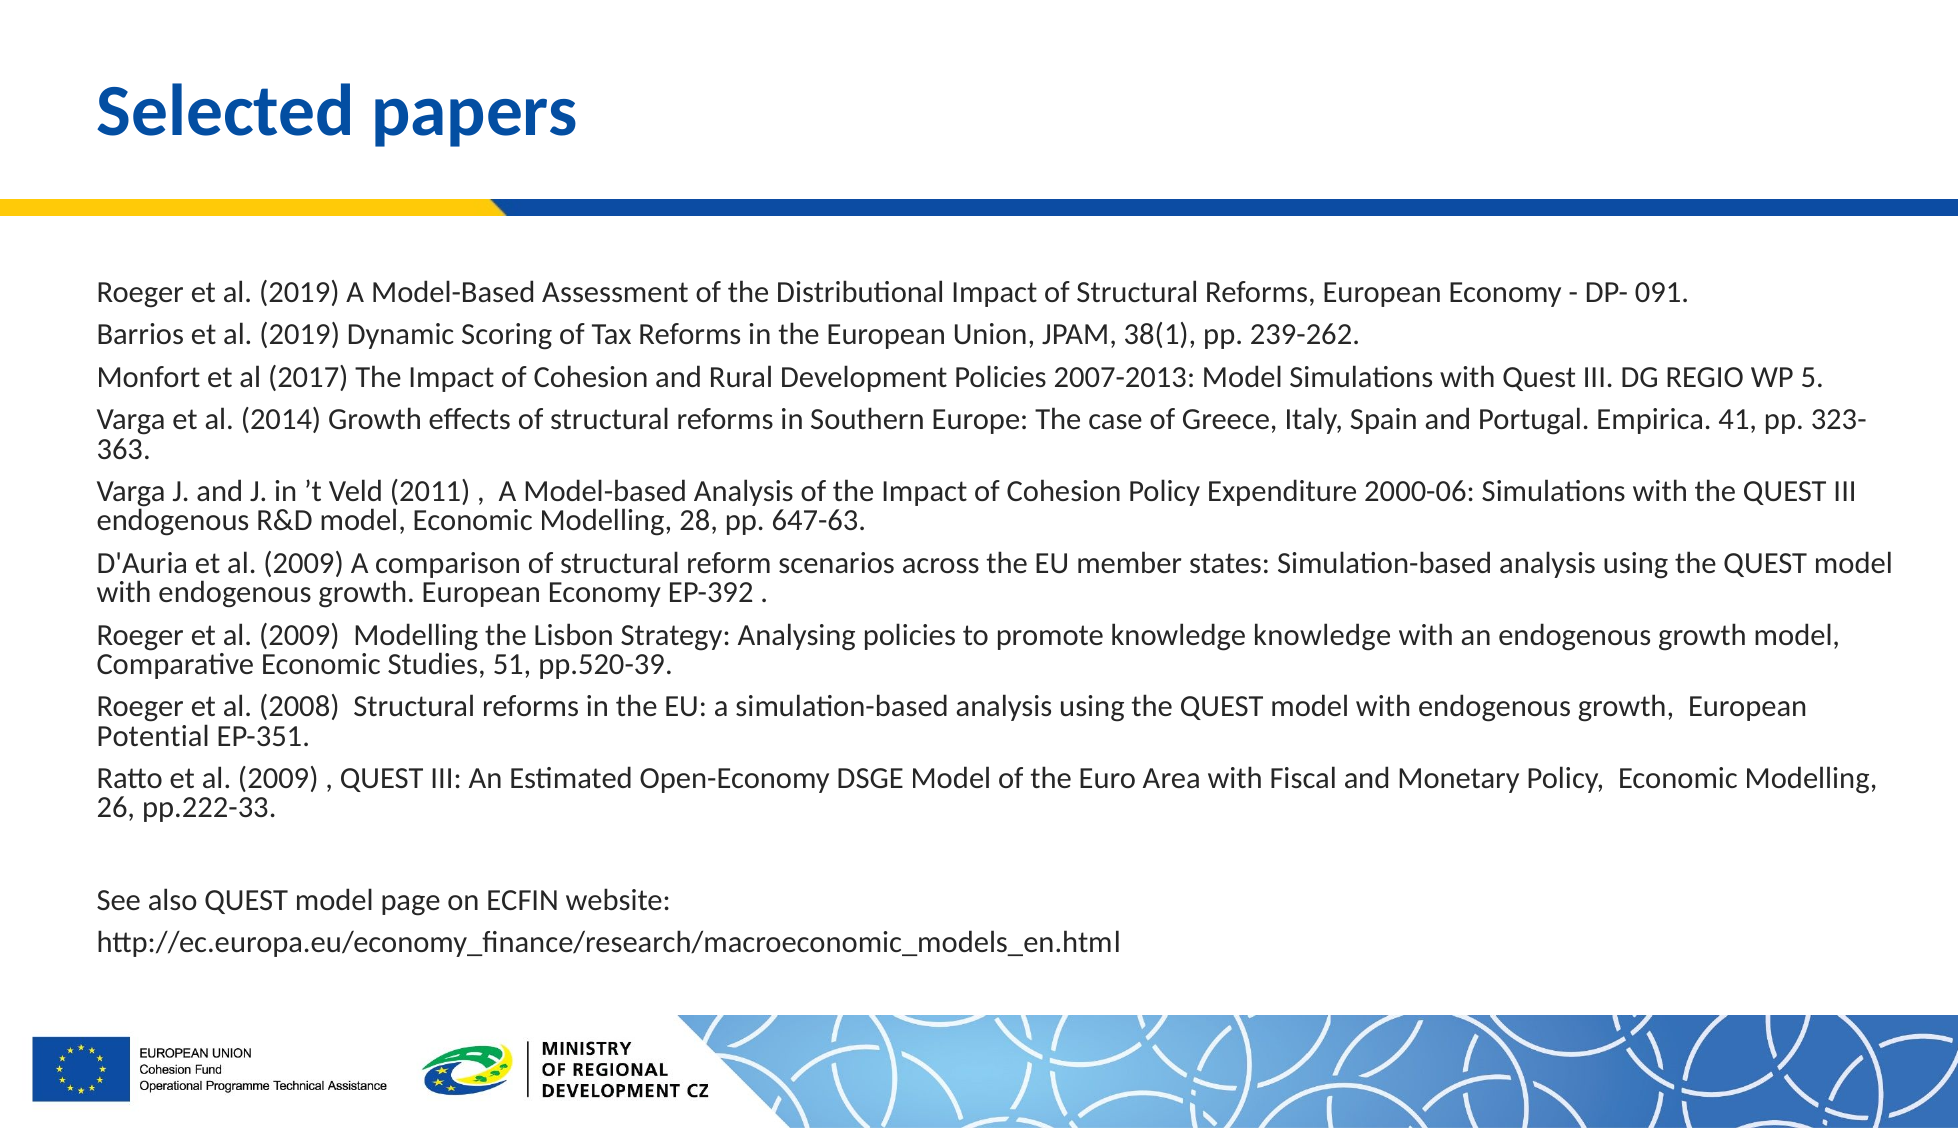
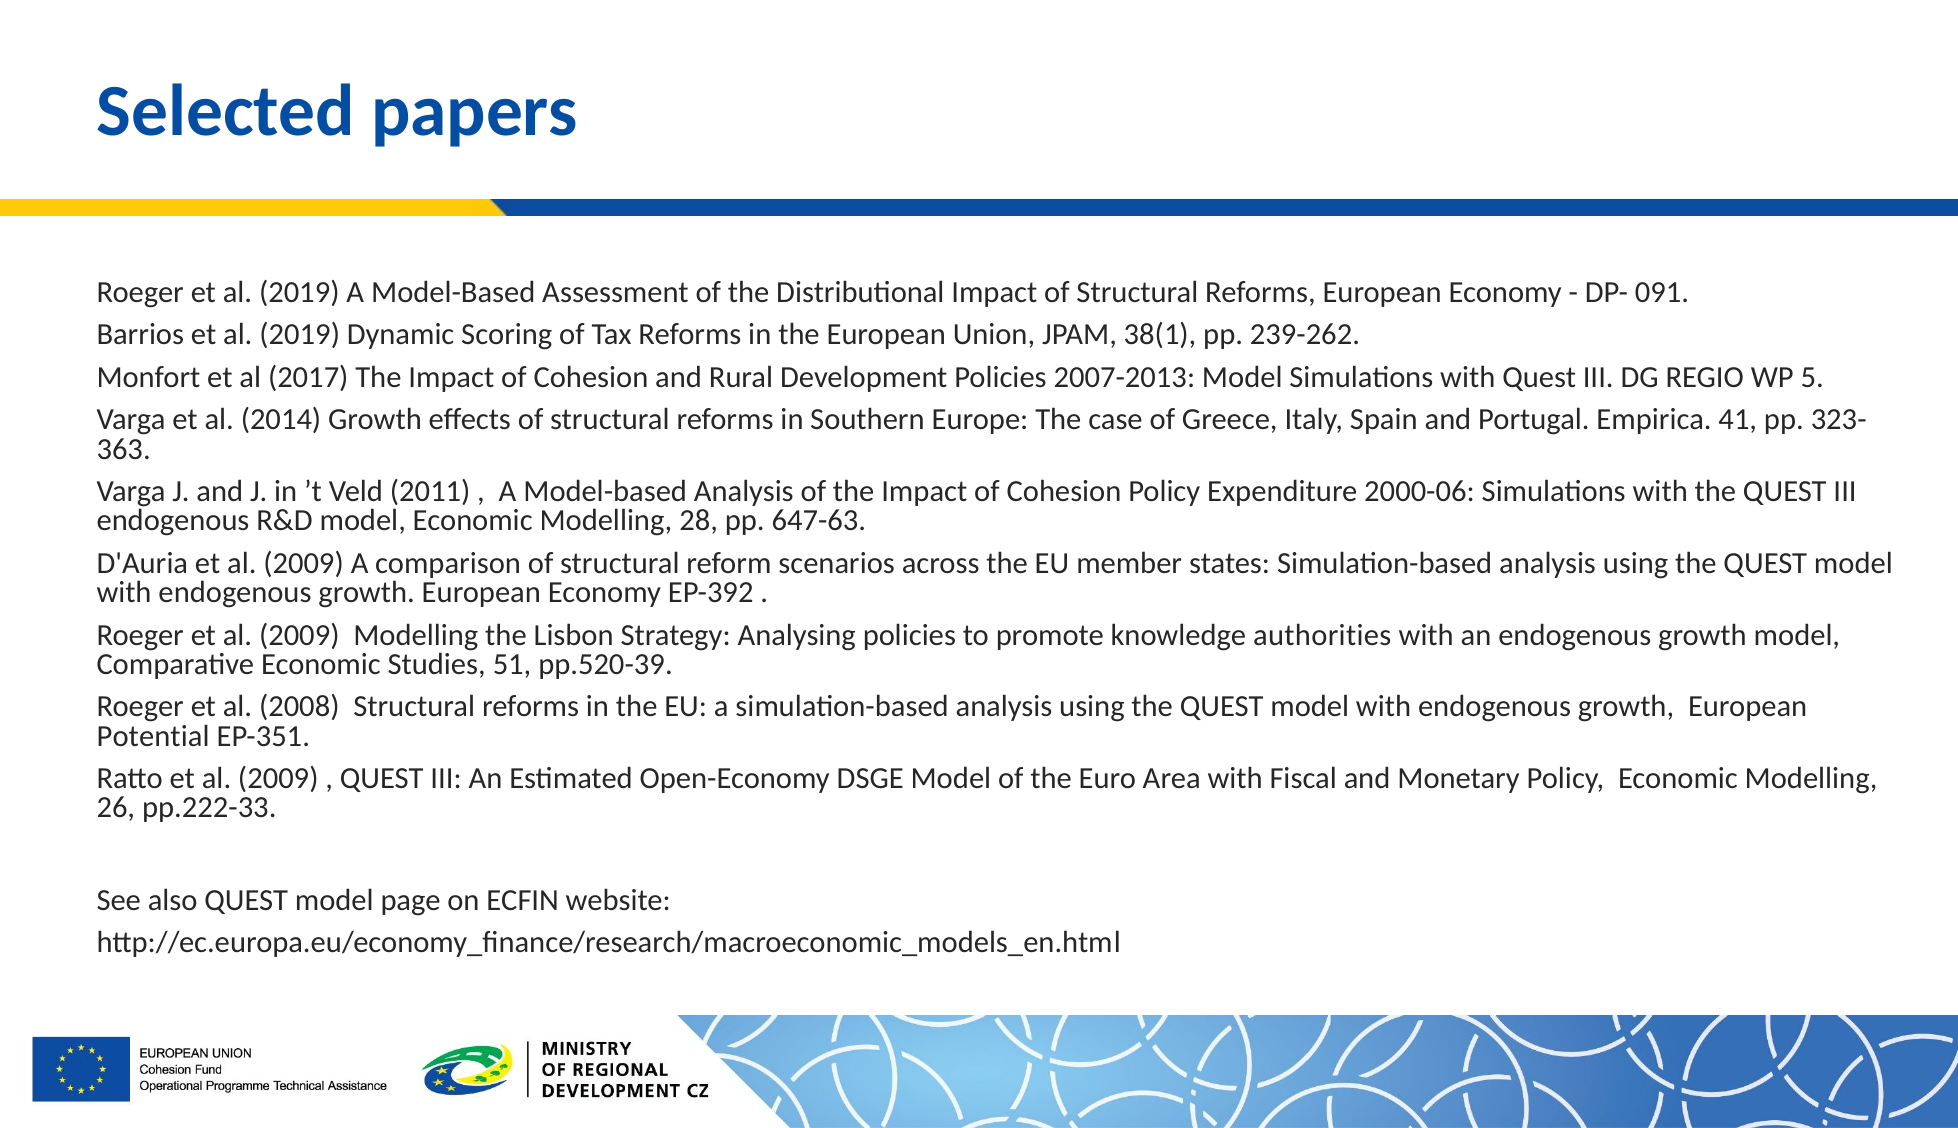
knowledge knowledge: knowledge -> authorities (1322, 635)
